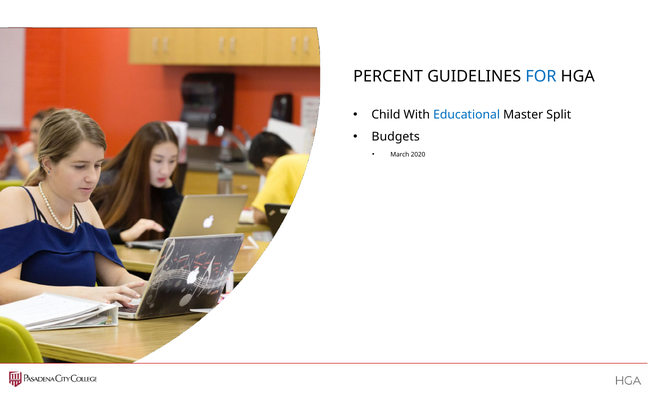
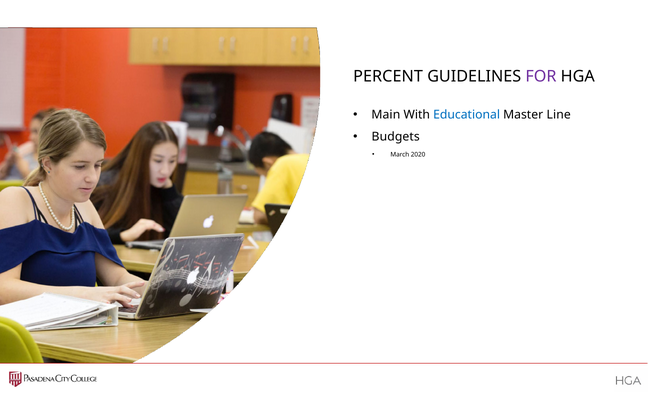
FOR colour: blue -> purple (541, 76)
Child: Child -> Main (386, 115)
Split: Split -> Line (559, 115)
